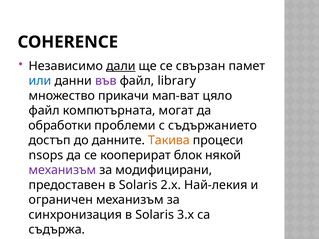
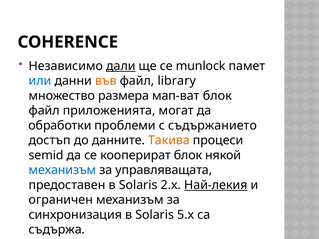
свързан: свързан -> munlock (201, 66)
във colour: purple -> orange (106, 81)
прикачи: прикачи -> размера (124, 96)
мап-ват цяло: цяло -> блок (217, 96)
компютърната: компютърната -> приложенията (109, 111)
nsops: nsops -> semid (46, 155)
механизъм colour: purple -> blue (62, 170)
модифицирани: модифицирани -> управляващата (164, 170)
Най-лекия underline: none -> present (216, 185)
3.x: 3.x -> 5.x (186, 215)
